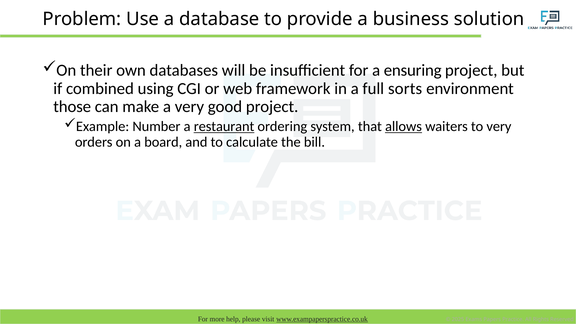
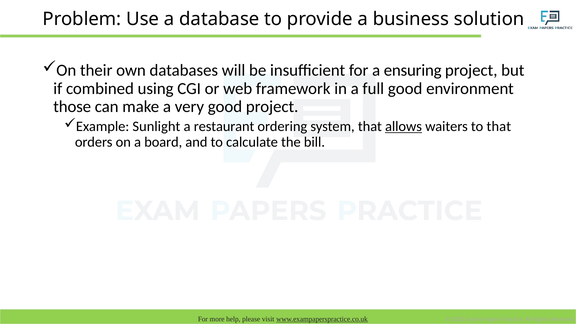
full sorts: sorts -> good (405, 88)
Number: Number -> Sunlight (156, 126)
restaurant underline: present -> none (224, 126)
to very: very -> that (499, 126)
